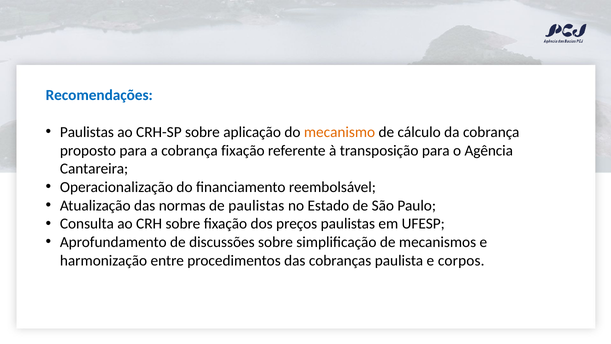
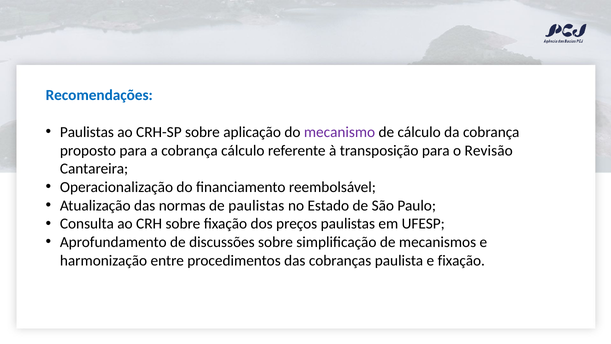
mecanismo colour: orange -> purple (340, 132)
cobrança fixação: fixação -> cálculo (243, 150)
Agência: Agência -> Revisão (489, 150)
e corpos: corpos -> fixação (461, 260)
